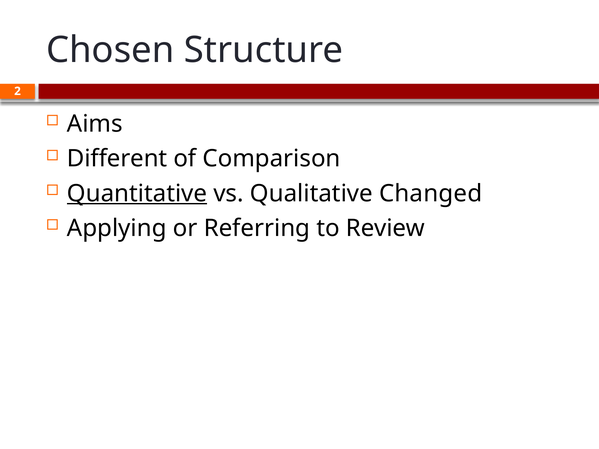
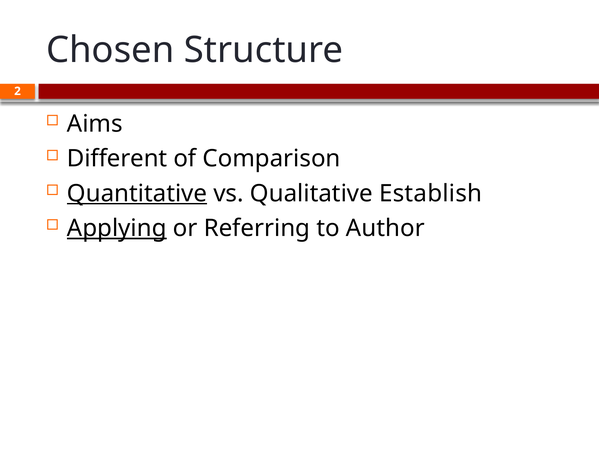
Changed: Changed -> Establish (431, 194)
Applying underline: none -> present (117, 228)
Review: Review -> Author (385, 228)
